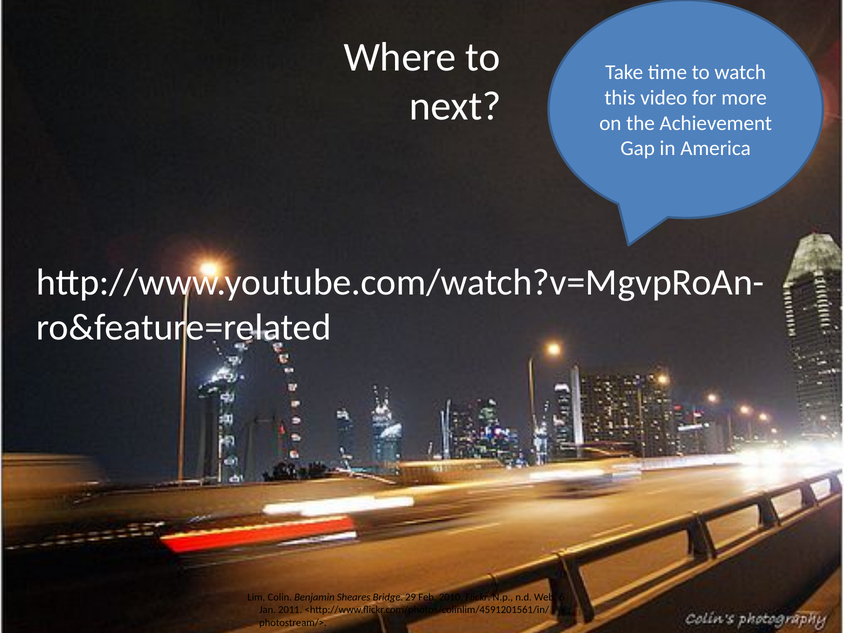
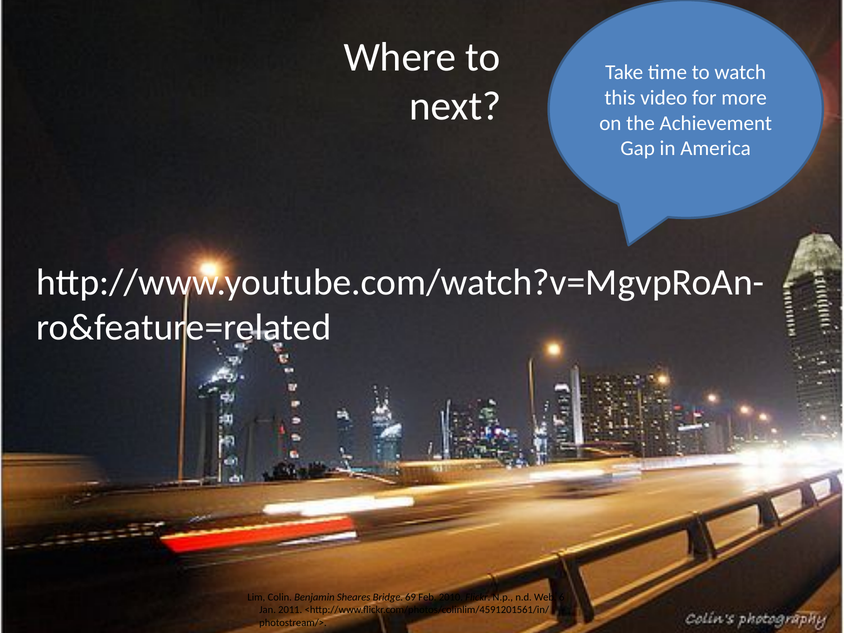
29: 29 -> 69 (411, 597)
